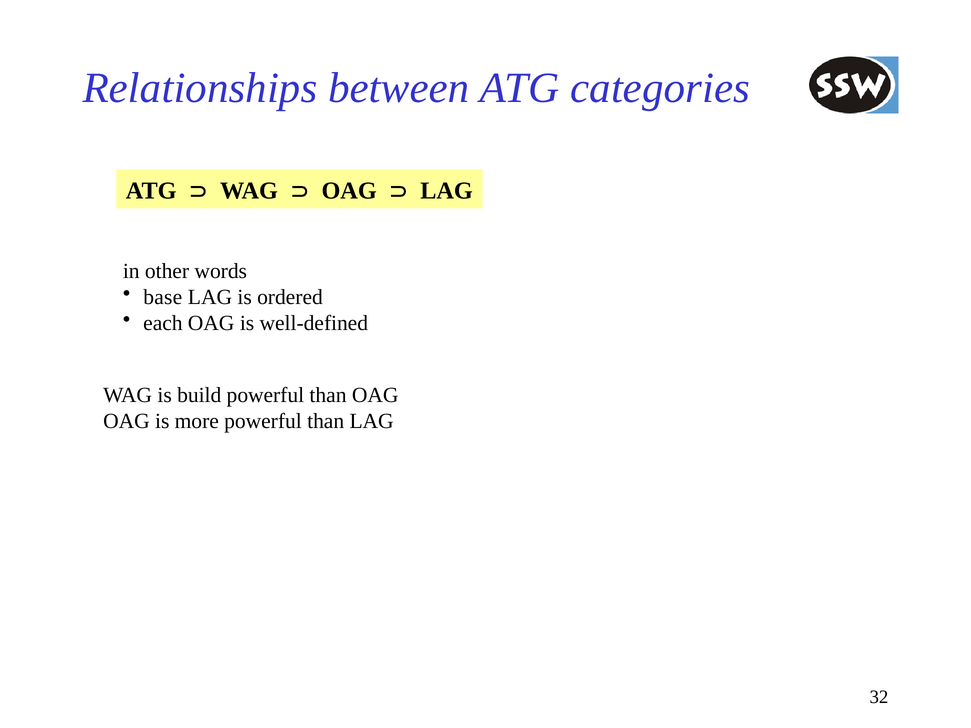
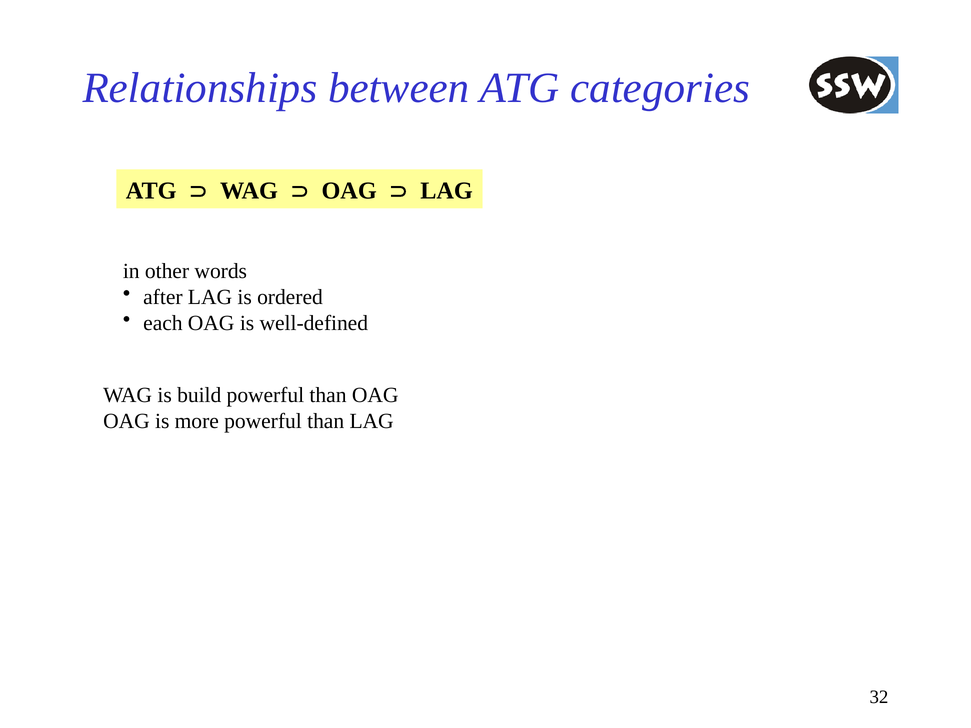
base: base -> after (163, 297)
